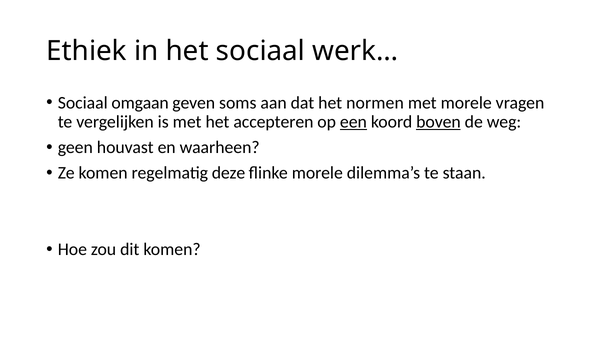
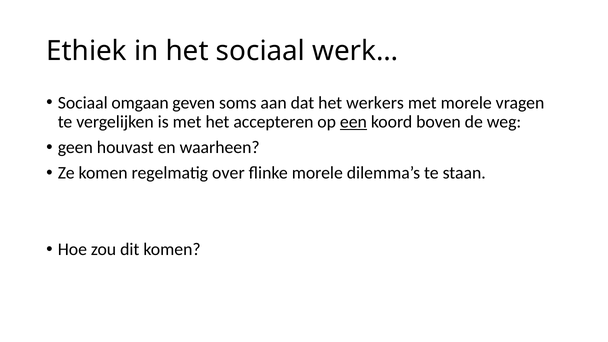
normen: normen -> werkers (375, 103)
boven underline: present -> none (438, 122)
deze: deze -> over (228, 173)
